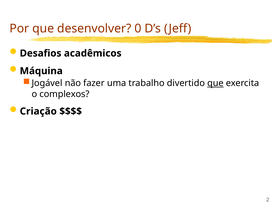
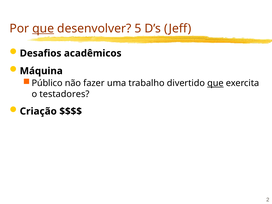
que underline: none -> present (43, 28)
0: 0 -> 5 (138, 28)
Jogável: Jogável -> Público (47, 83)
complexos: complexos -> testadores (64, 94)
